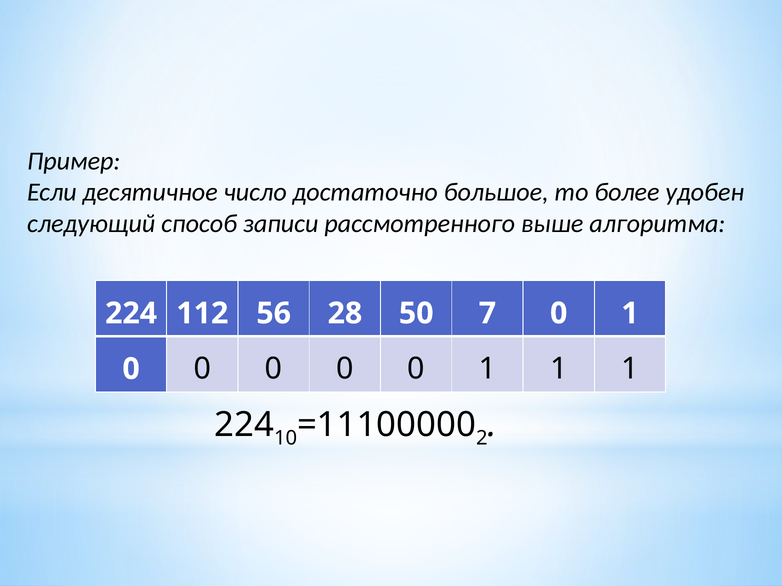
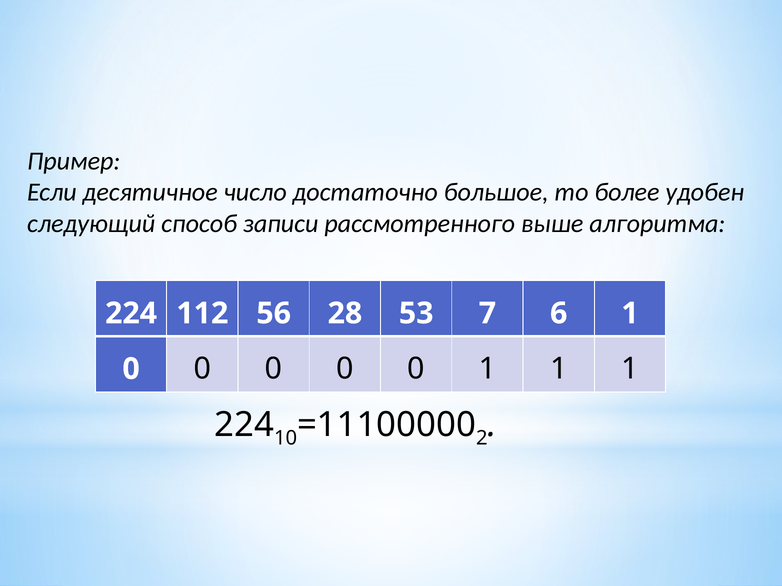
50: 50 -> 53 (416, 314)
7 0: 0 -> 6 (559, 314)
